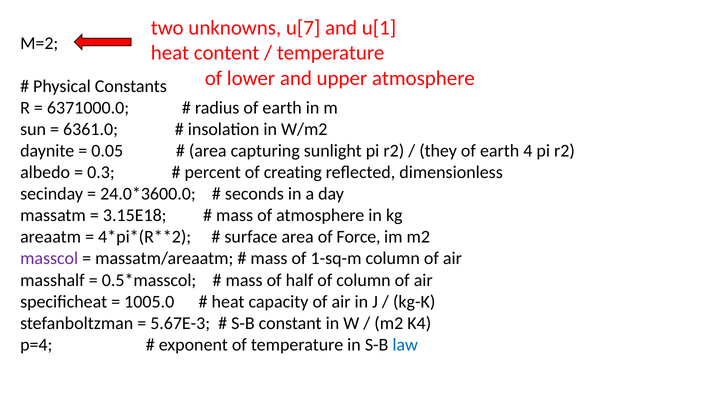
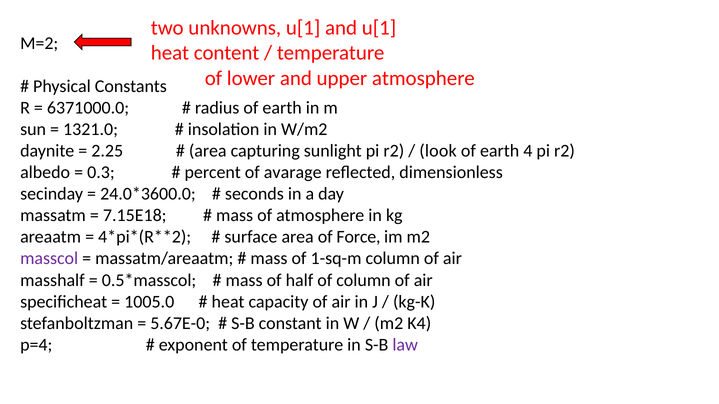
unknowns u[7: u[7 -> u[1 (303, 28)
6361.0: 6361.0 -> 1321.0 (91, 129)
0.05: 0.05 -> 2.25 (107, 151)
they: they -> look (438, 151)
creating: creating -> avarage (293, 173)
3.15E18: 3.15E18 -> 7.15E18 (135, 216)
5.67E-3: 5.67E-3 -> 5.67E-0 (180, 324)
law colour: blue -> purple (405, 345)
